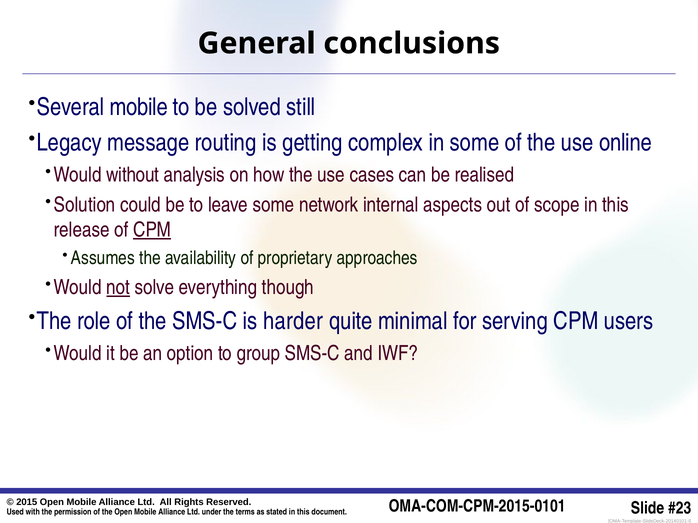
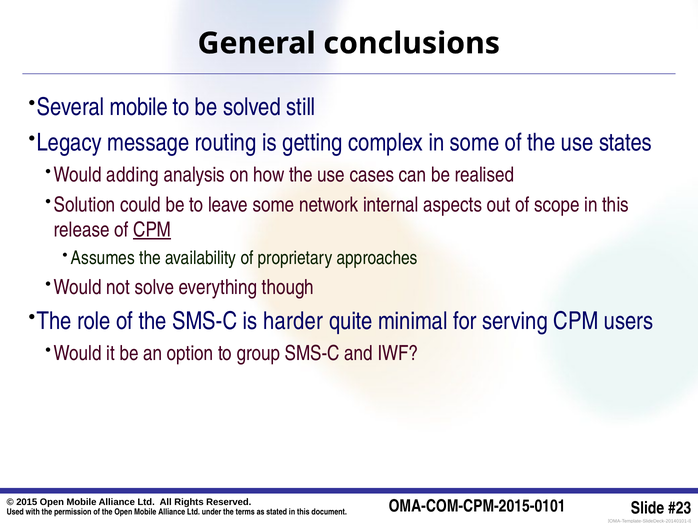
online: online -> states (625, 143)
without: without -> adding (133, 175)
not underline: present -> none (118, 288)
